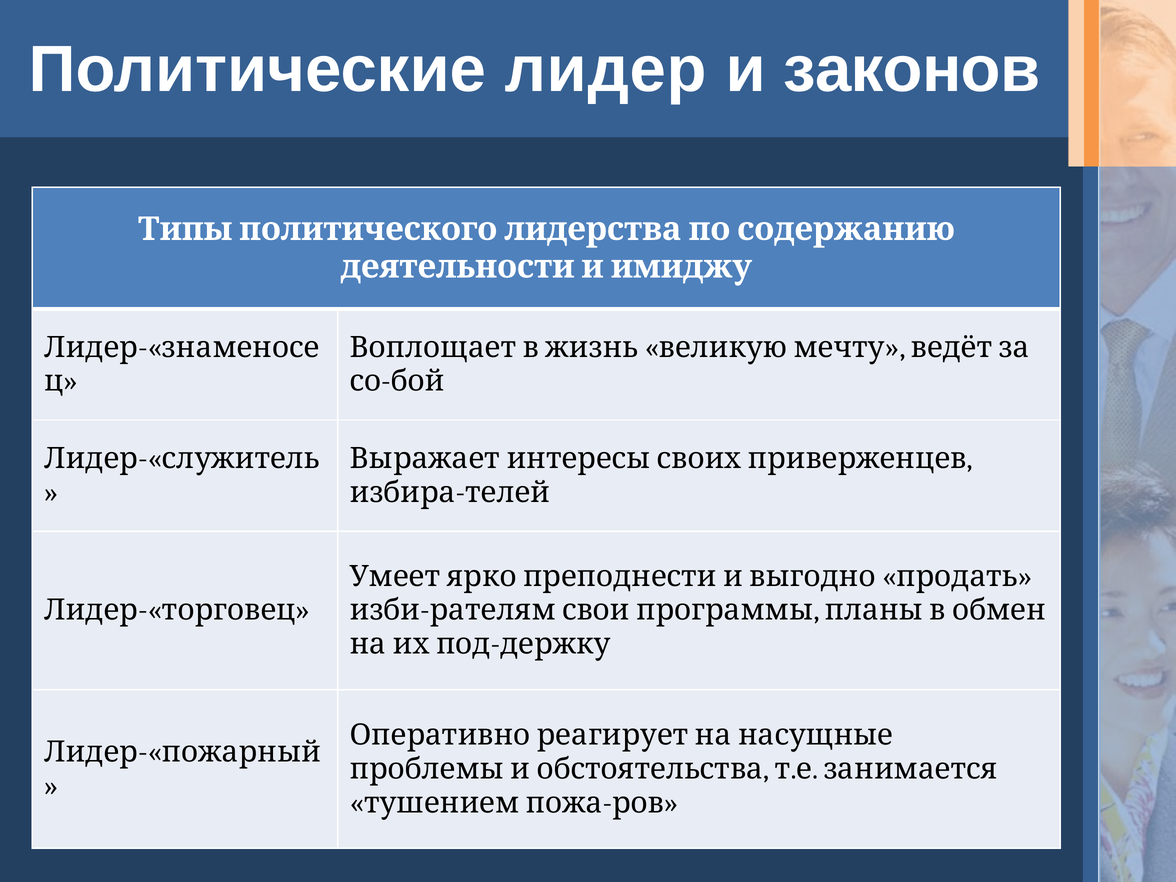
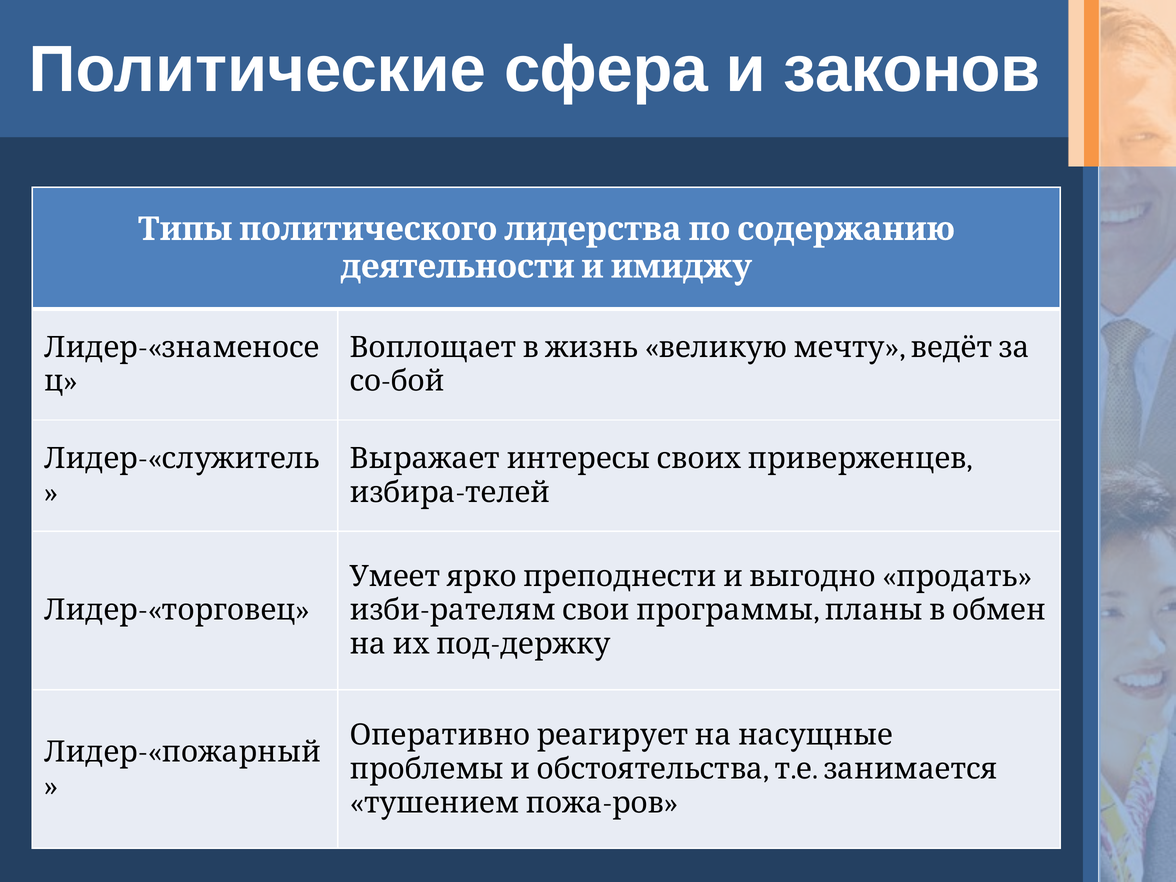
Политические лидер: лидер -> сфера (606, 70)
